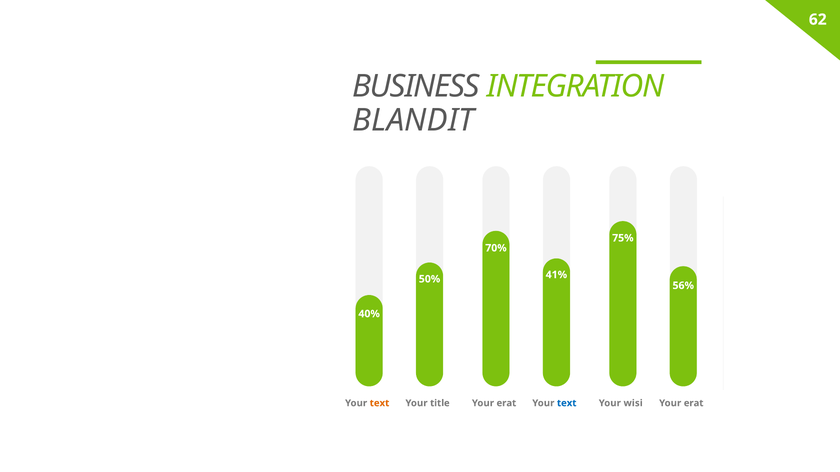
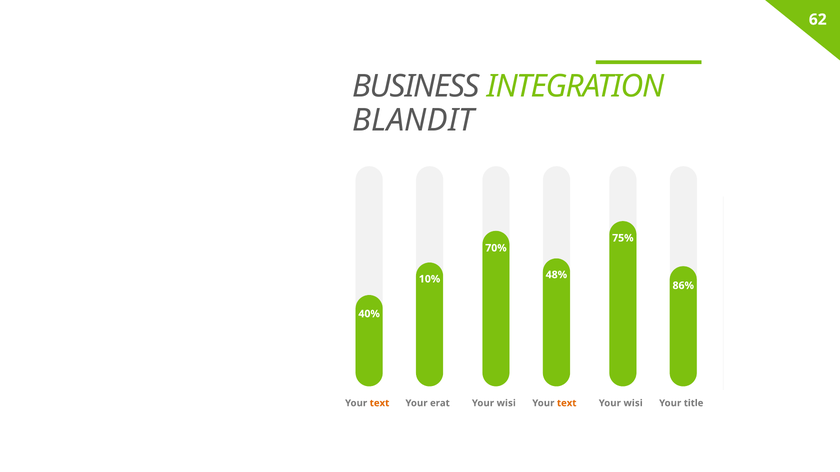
41%: 41% -> 48% (556, 275)
50%: 50% -> 10% (430, 279)
56%: 56% -> 86% (683, 286)
title: title -> erat (440, 403)
erat: erat -> wisi (506, 403)
text colour: blue -> orange (567, 403)
erat: erat -> title (694, 403)
